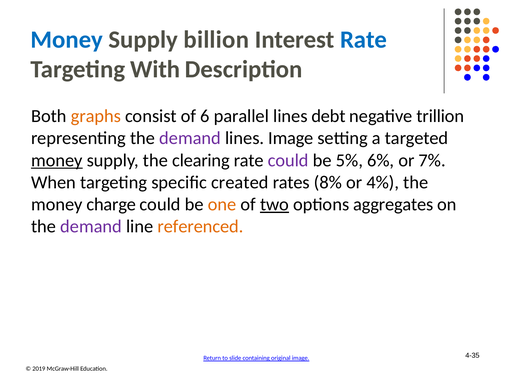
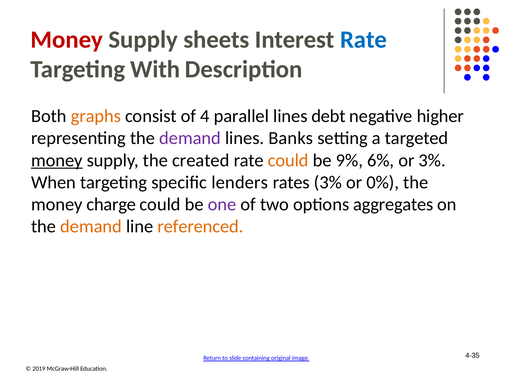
Money colour: blue -> red (67, 40)
billion: billion -> sheets (216, 40)
6: 6 -> 4 (205, 116)
trillion: trillion -> higher (440, 116)
lines Image: Image -> Banks (291, 138)
clearing: clearing -> created (201, 160)
could colour: purple -> orange (288, 160)
5%: 5% -> 9% (349, 160)
or 7%: 7% -> 3% (432, 160)
created: created -> lenders (240, 183)
rates 8%: 8% -> 3% (328, 183)
4%: 4% -> 0% (383, 183)
one colour: orange -> purple (222, 205)
two underline: present -> none (274, 205)
demand colour: purple -> orange (91, 227)
